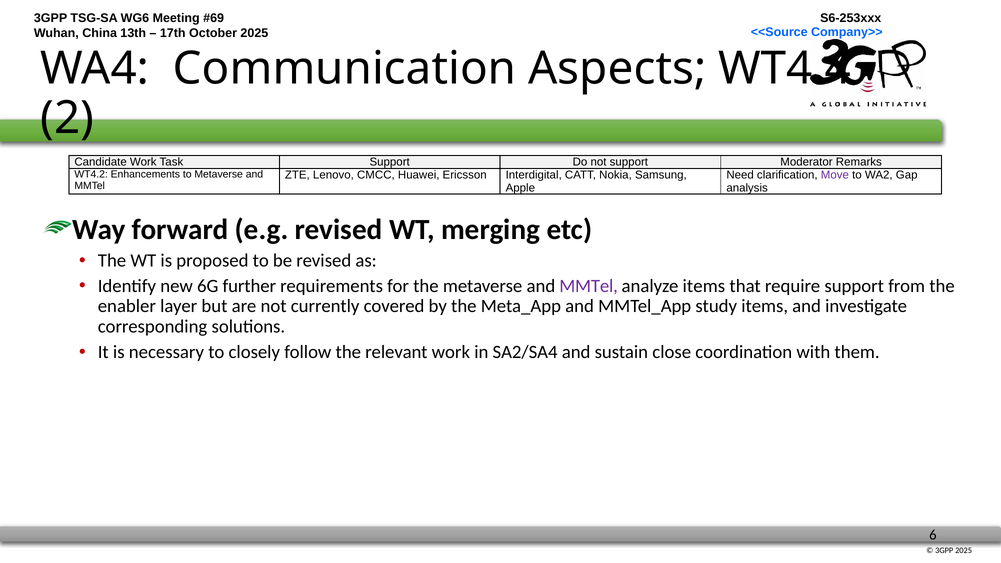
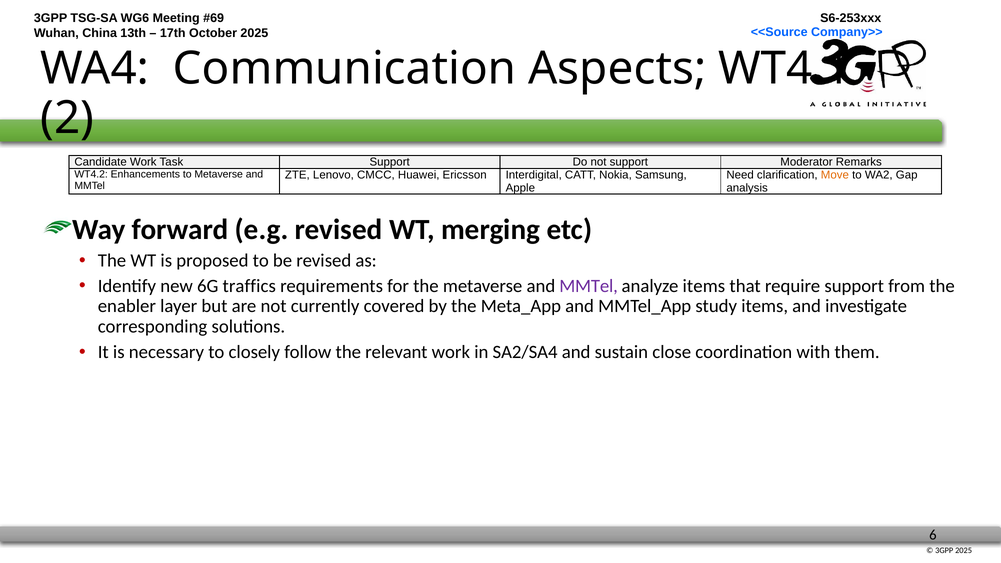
WT4.4: WT4.4 -> WT4.1 (785, 68)
Move colour: purple -> orange (835, 175)
further: further -> traffics (249, 286)
